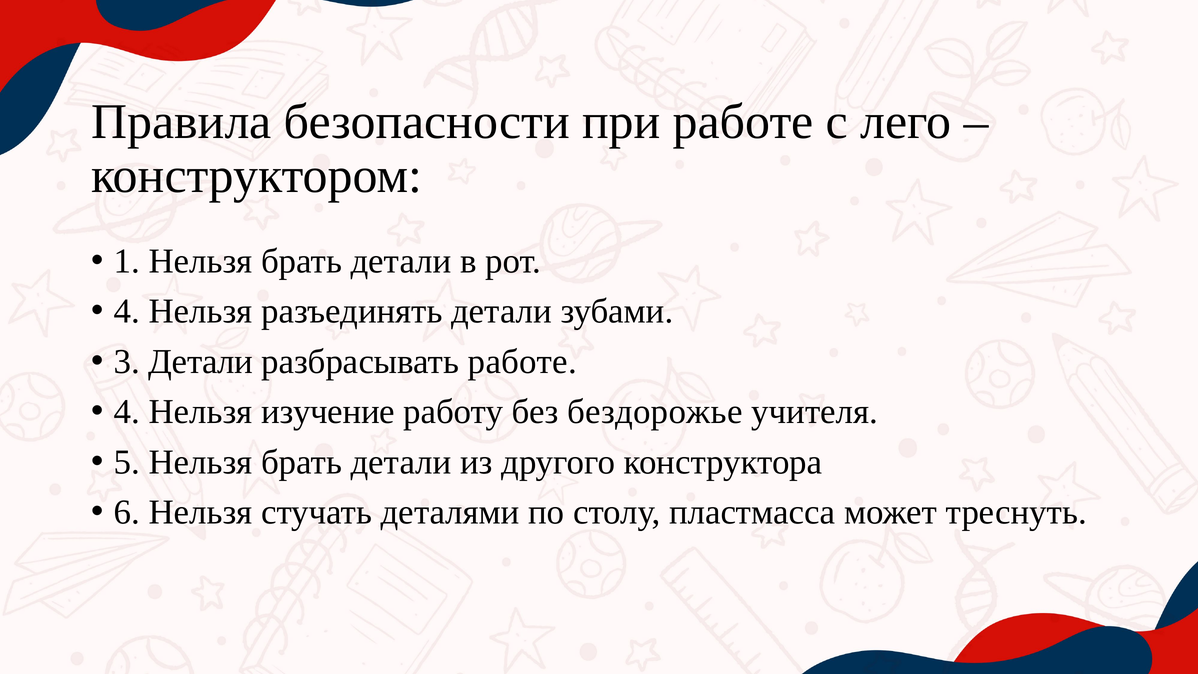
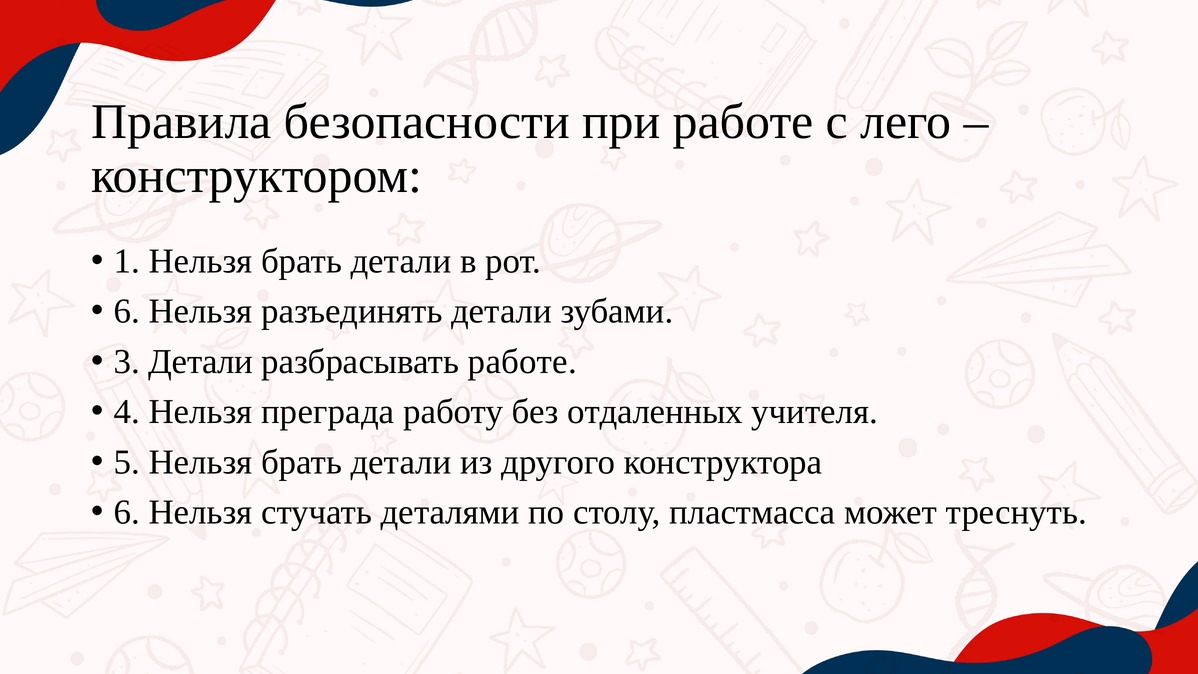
4: 4 -> 6 (127, 311)
изучение: изучение -> преграда (328, 412)
бездорожье: бездорожье -> отдаленных (655, 412)
